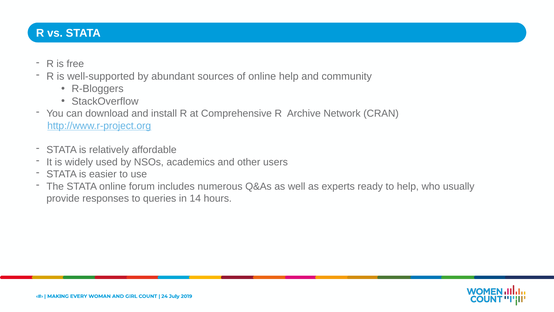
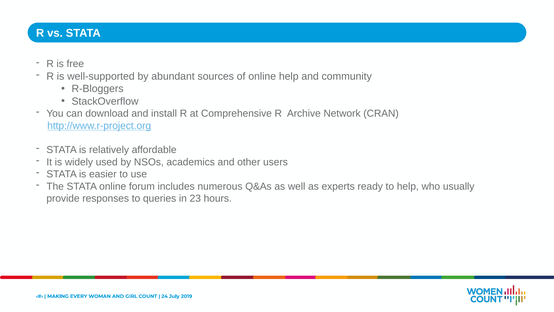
14: 14 -> 23 (195, 198)
